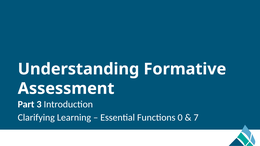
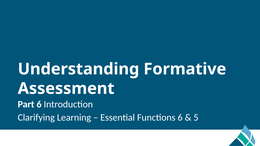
Part 3: 3 -> 6 (39, 104)
Functions 0: 0 -> 6 (180, 118)
7: 7 -> 5 (196, 118)
